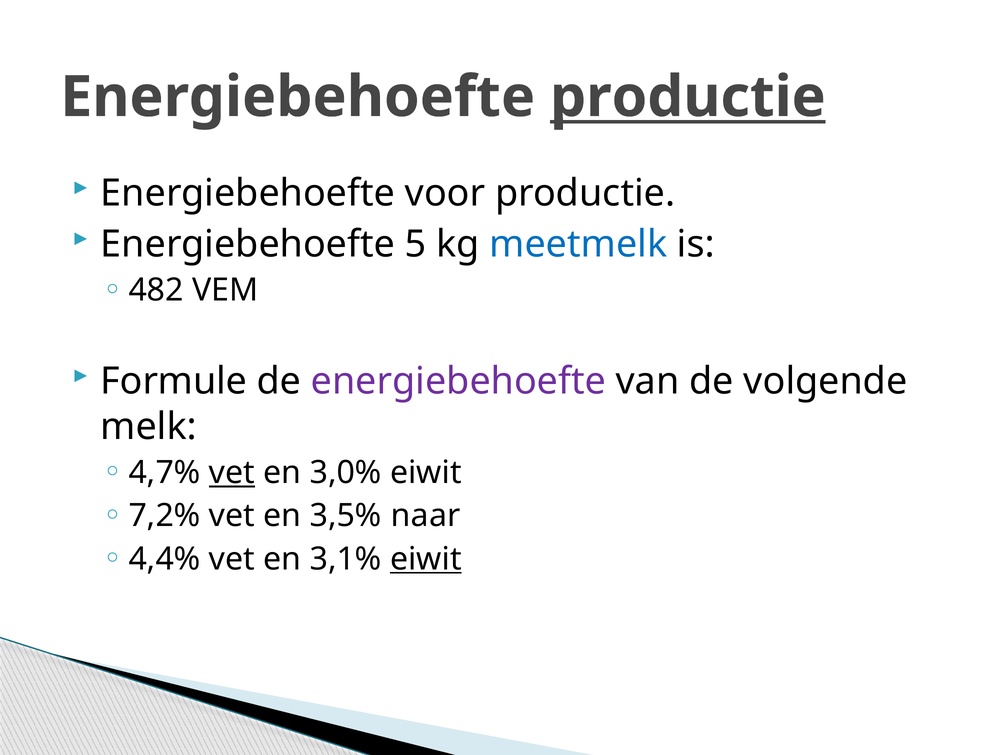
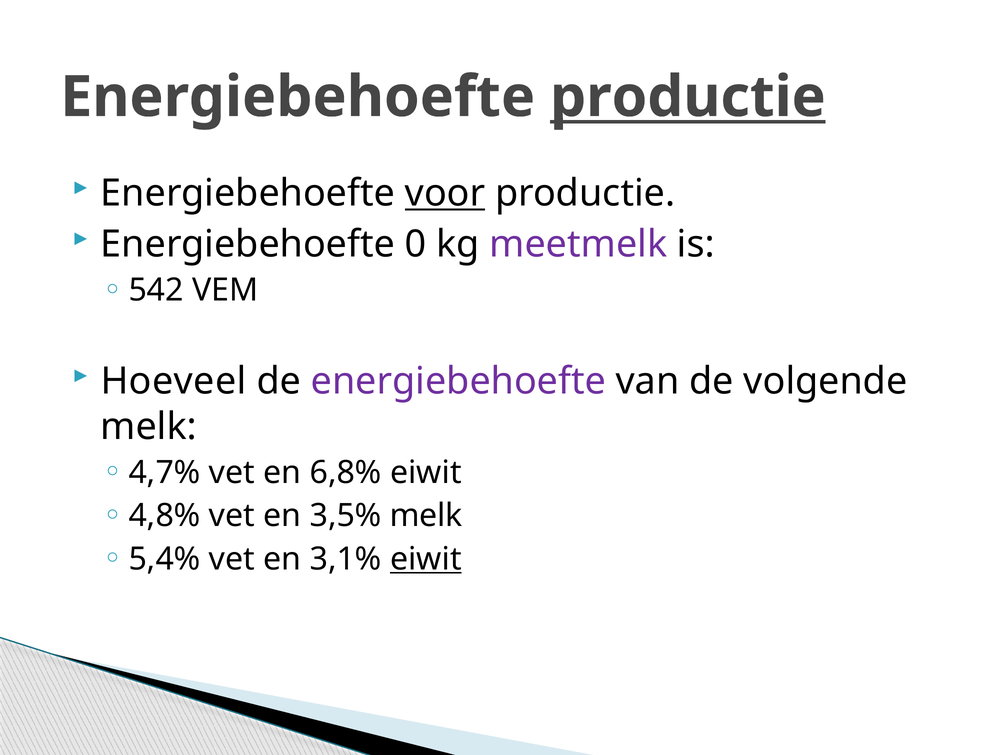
voor underline: none -> present (445, 193)
5: 5 -> 0 (416, 244)
meetmelk colour: blue -> purple (578, 244)
482: 482 -> 542 (156, 290)
Formule: Formule -> Hoeveel (174, 381)
vet underline: present -> none (232, 472)
3,0%: 3,0% -> 6,8% (346, 472)
7,2%: 7,2% -> 4,8% (165, 516)
3,5% naar: naar -> melk (426, 516)
4,4%: 4,4% -> 5,4% (165, 559)
